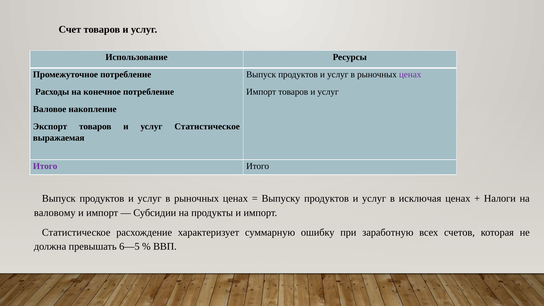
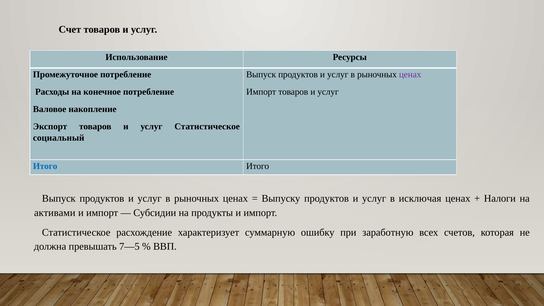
выражаемая: выражаемая -> социальный (59, 138)
Итого colour: purple -> blue (45, 166)
валовому: валовому -> активами (55, 213)
6—5: 6—5 -> 7—5 (129, 246)
